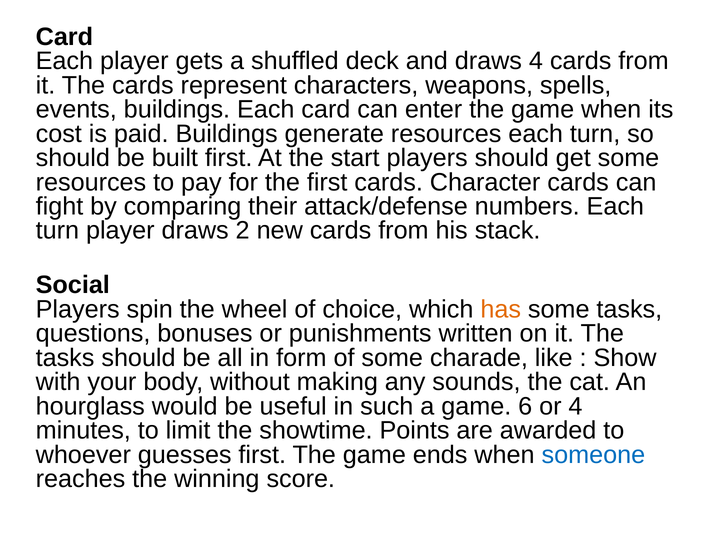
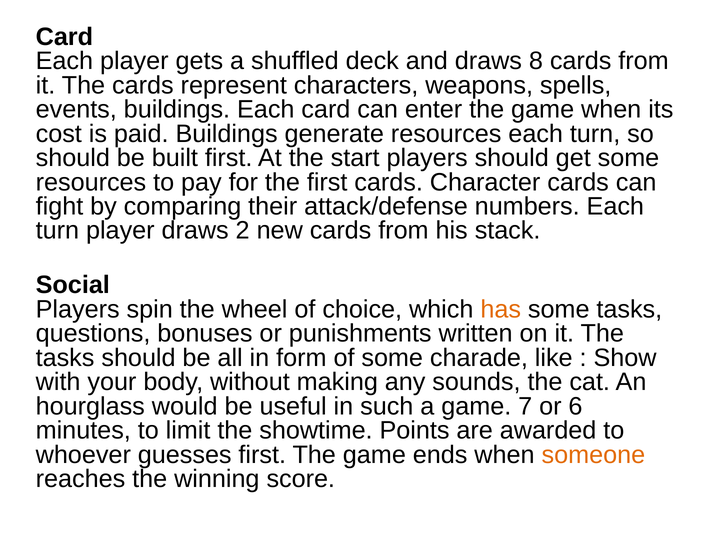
draws 4: 4 -> 8 (536, 61)
6: 6 -> 7 (525, 406)
or 4: 4 -> 6 (576, 406)
someone colour: blue -> orange (593, 455)
